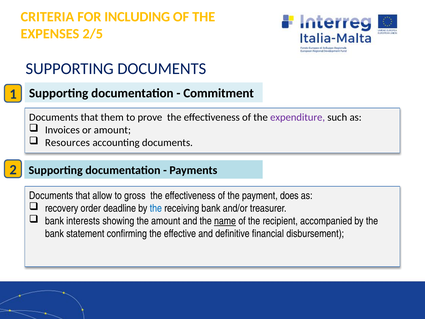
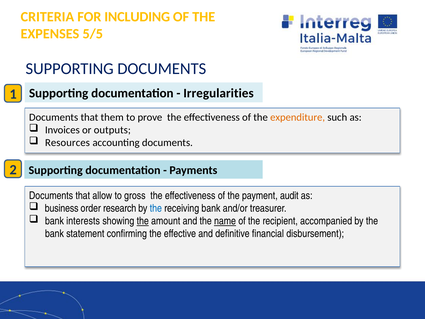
2/5: 2/5 -> 5/5 (93, 34)
Commitment: Commitment -> Irregularities (219, 93)
expenditure colour: purple -> orange (298, 117)
or amount: amount -> outputs (112, 130)
does: does -> audit (289, 195)
recovery: recovery -> business (62, 208)
deadline: deadline -> research (120, 208)
the underline: none -> present (143, 221)
